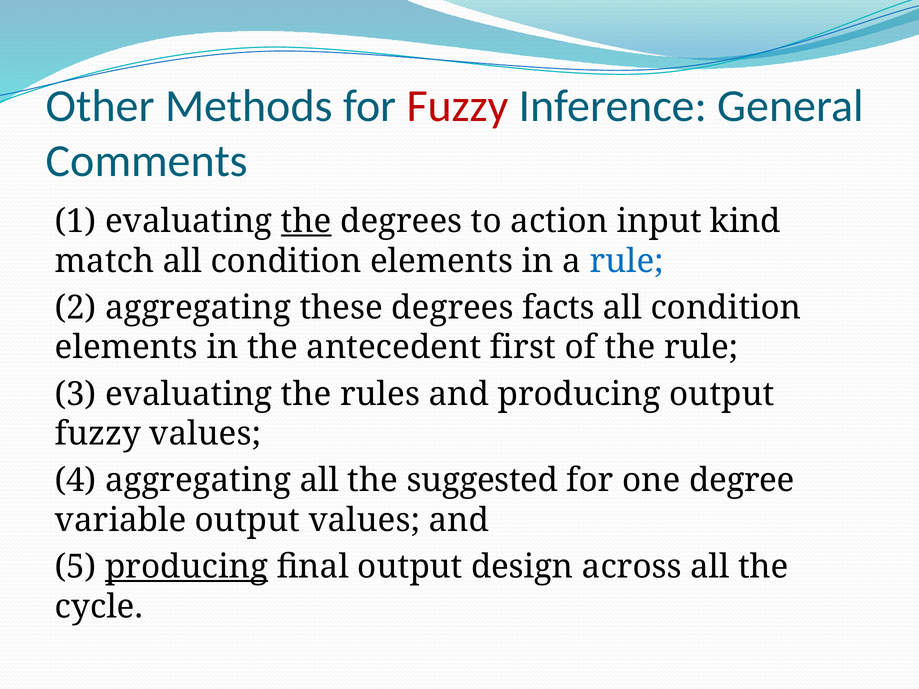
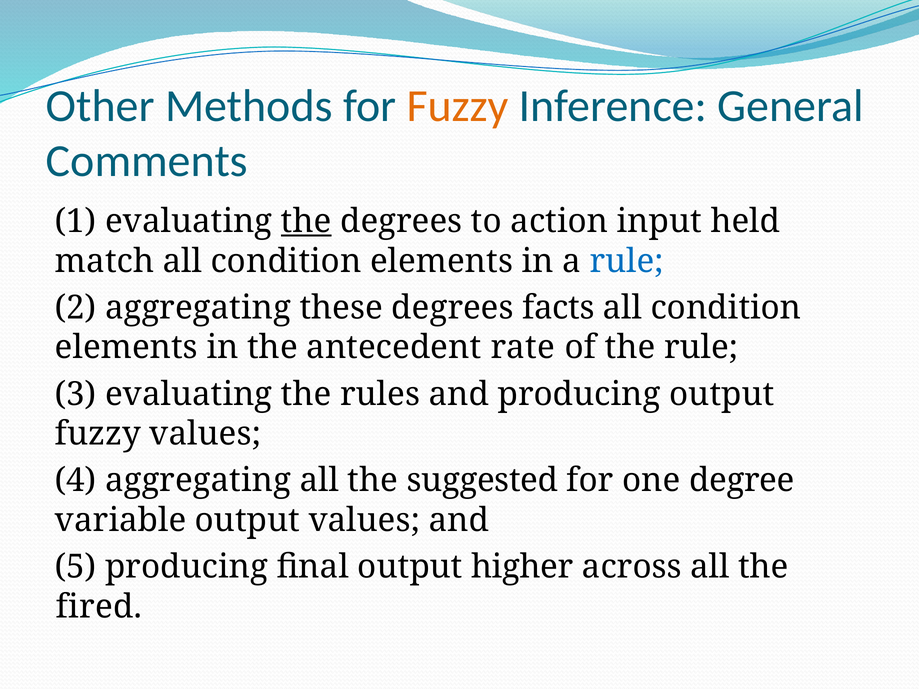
Fuzzy colour: red -> orange (458, 106)
kind: kind -> held (745, 221)
first: first -> rate (523, 348)
producing underline: present -> none (186, 567)
design: design -> higher (522, 567)
cycle: cycle -> fired (99, 607)
